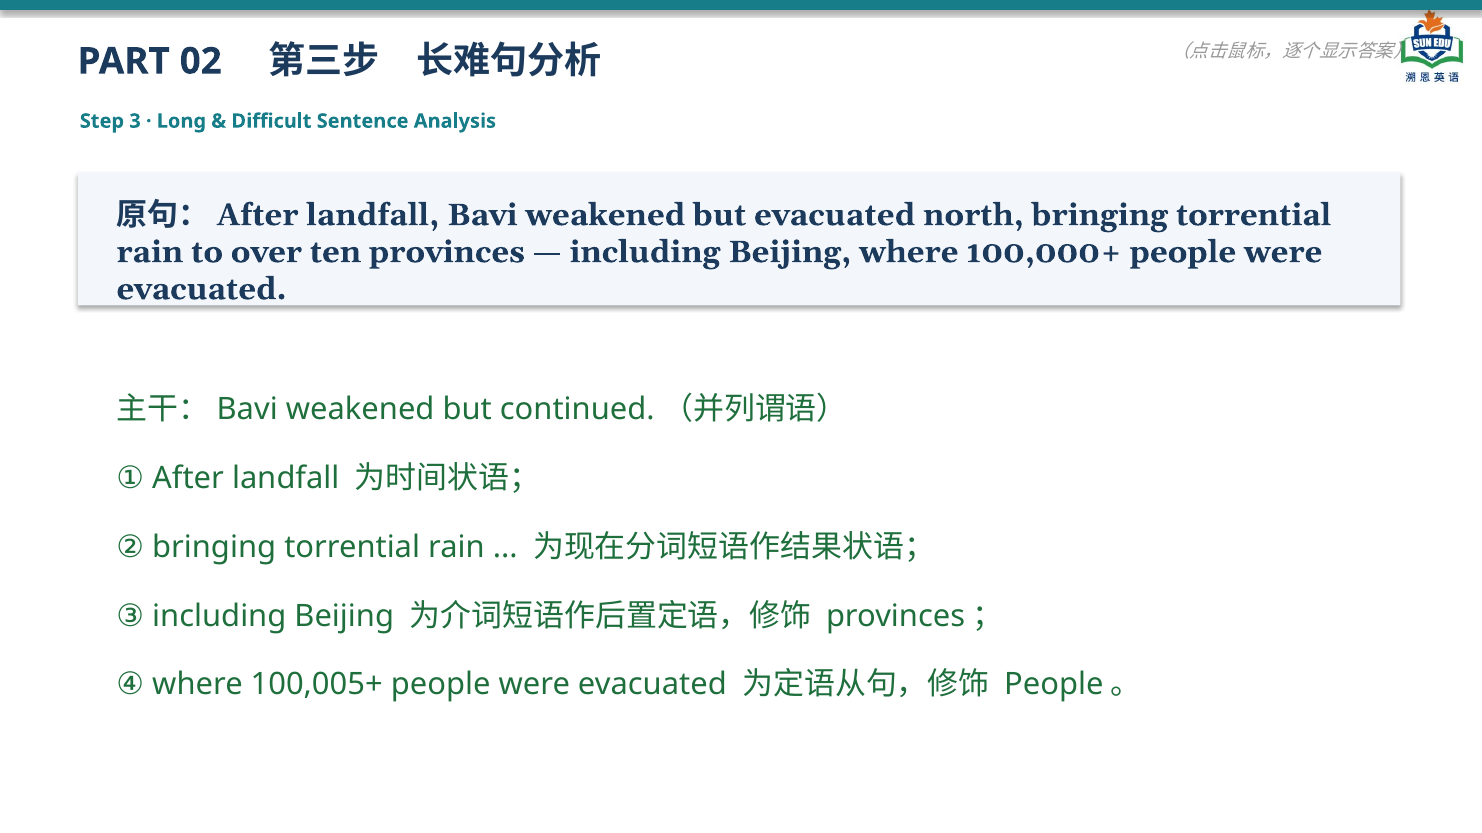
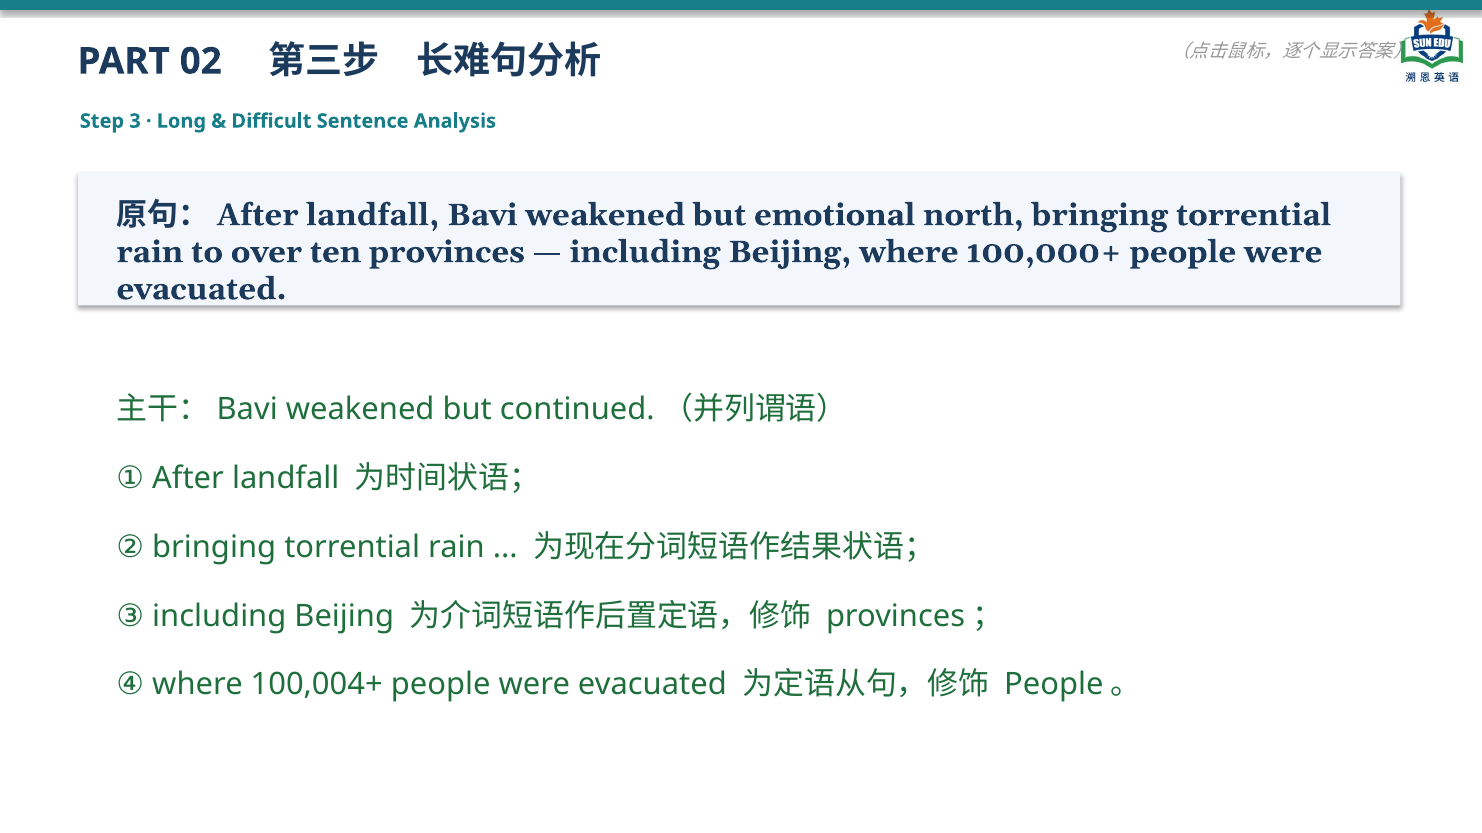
but evacuated: evacuated -> emotional (835, 215)
100,005+: 100,005+ -> 100,004+ (317, 685)
